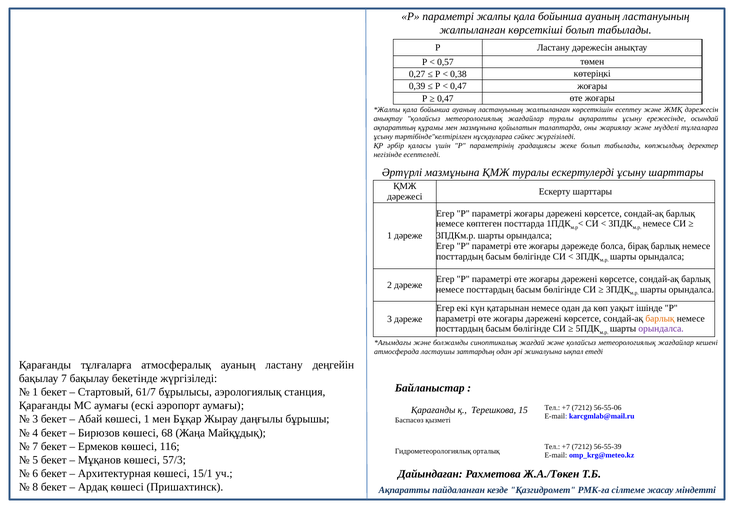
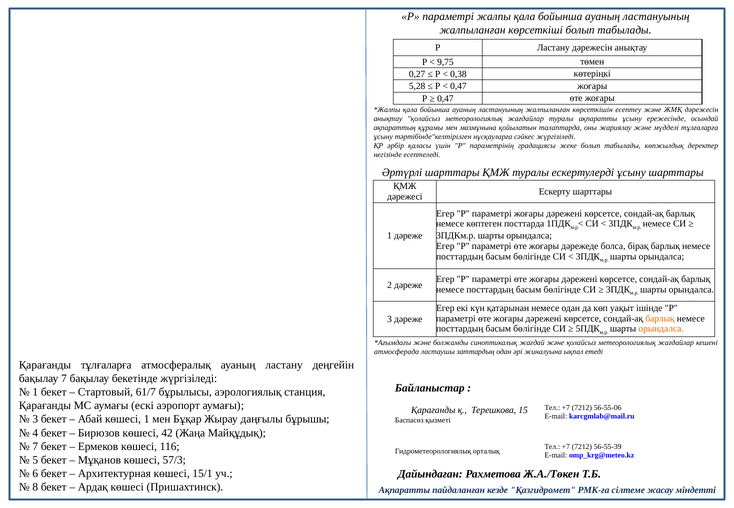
0,57: 0,57 -> 9,75 (445, 62)
0,39: 0,39 -> 5,28 (417, 86)
Әртүрлі мазмұнына: мазмұнына -> шарттары (452, 172)
орындалса colour: purple -> orange (661, 329)
68: 68 -> 42 (167, 433)
